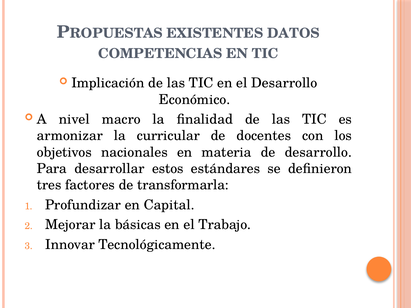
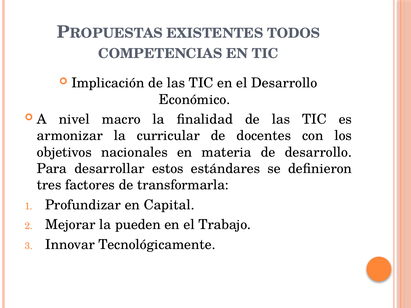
DATOS: DATOS -> TODOS (294, 33)
básicas: básicas -> pueden (138, 225)
